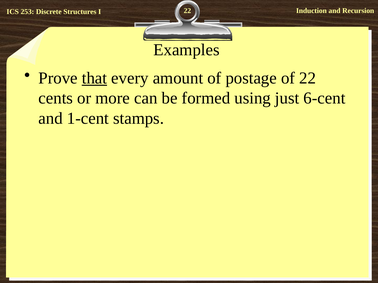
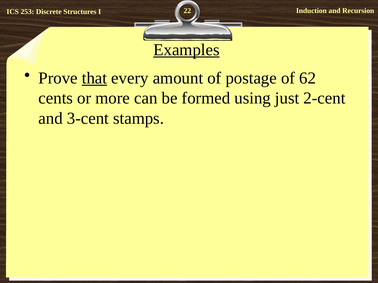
Examples underline: none -> present (186, 50)
of 22: 22 -> 62 (308, 78)
6-cent: 6-cent -> 2-cent (324, 98)
1-cent: 1-cent -> 3-cent (88, 118)
